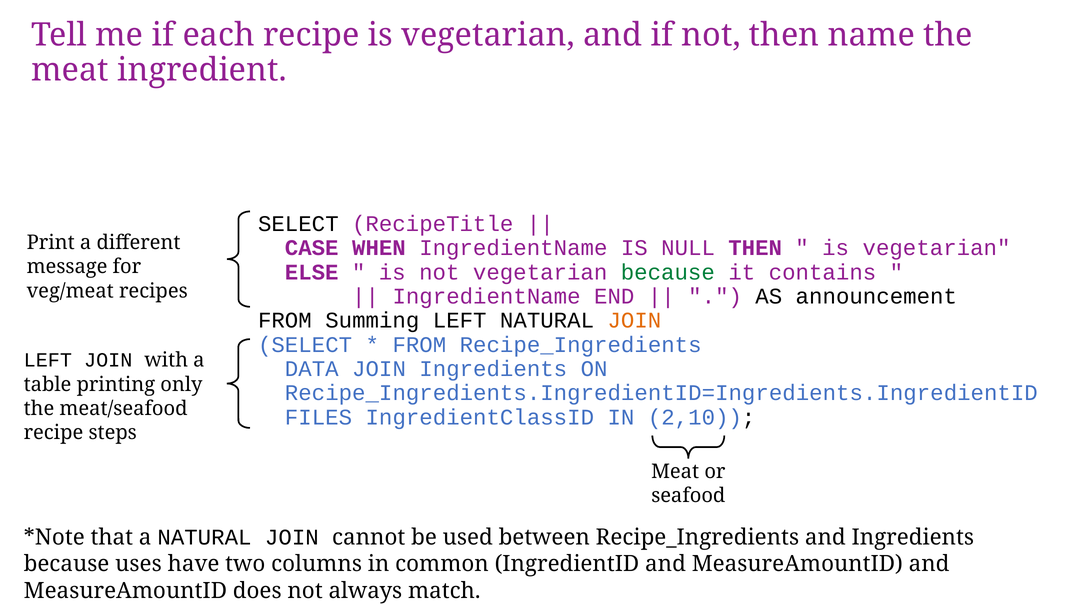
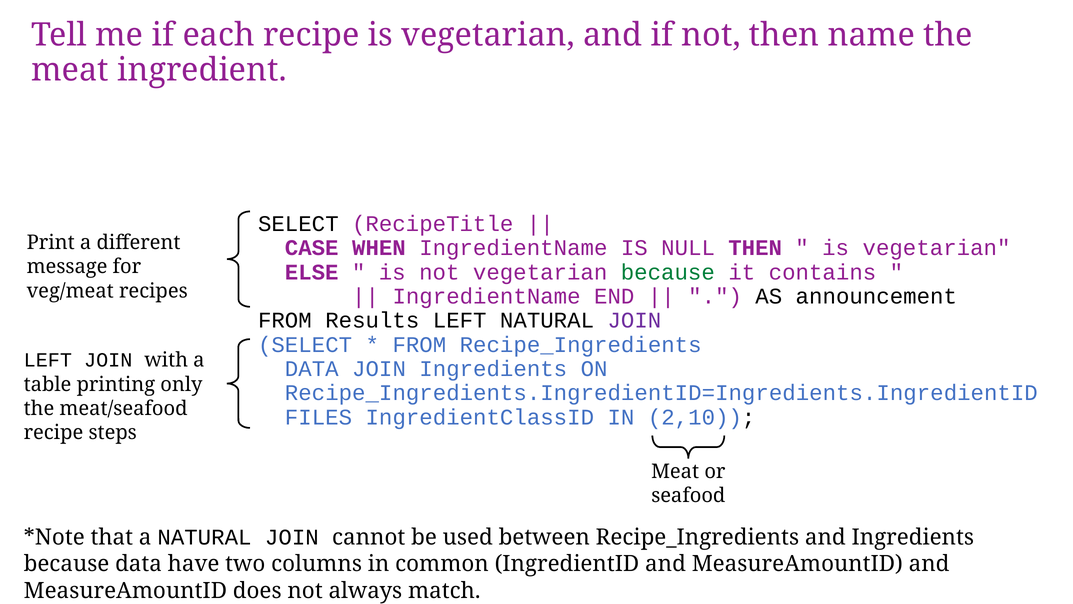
Summing: Summing -> Results (372, 320)
JOIN colour: orange -> purple (634, 320)
because uses: uses -> data (138, 564)
